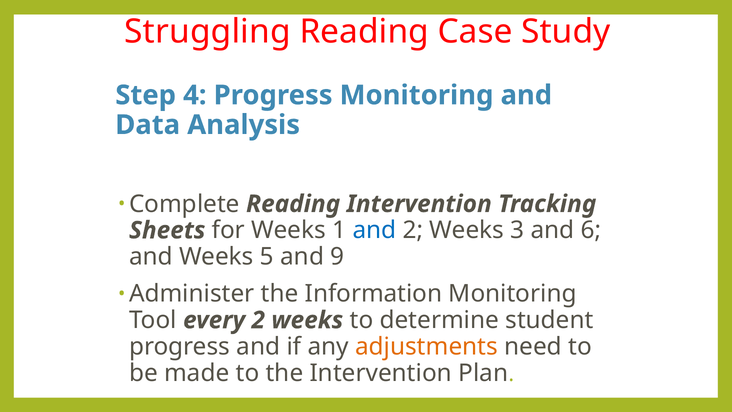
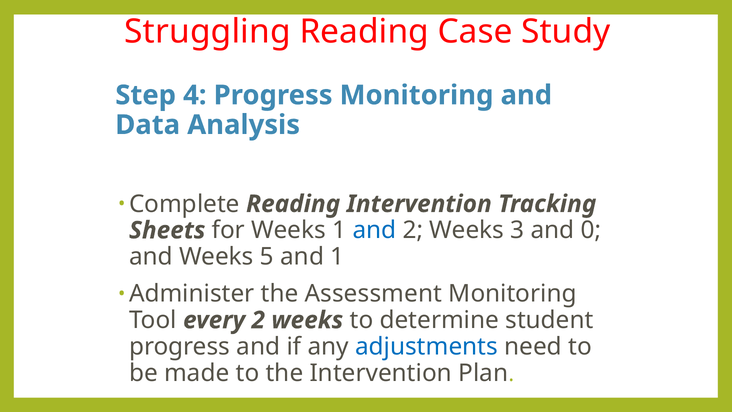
6: 6 -> 0 (591, 230)
and 9: 9 -> 1 (337, 257)
Information: Information -> Assessment (373, 294)
adjustments colour: orange -> blue (427, 346)
